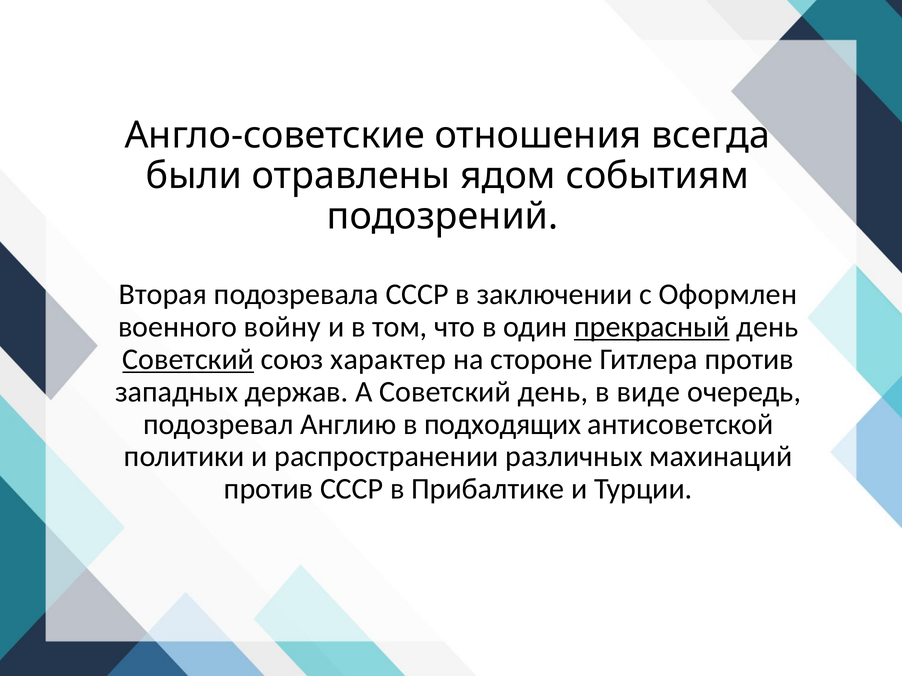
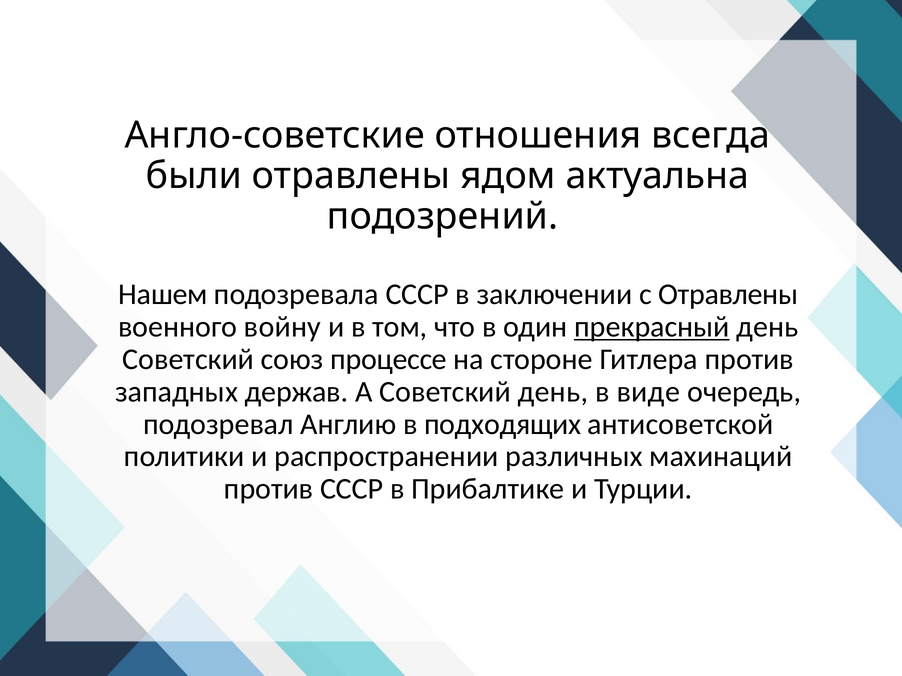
событиям: событиям -> актуальна (657, 176)
Вторая: Вторая -> Нашем (163, 295)
с Оформлен: Оформлен -> Отравлены (728, 295)
Советский underline: present -> none (188, 360)
характер: характер -> процессе (389, 360)
